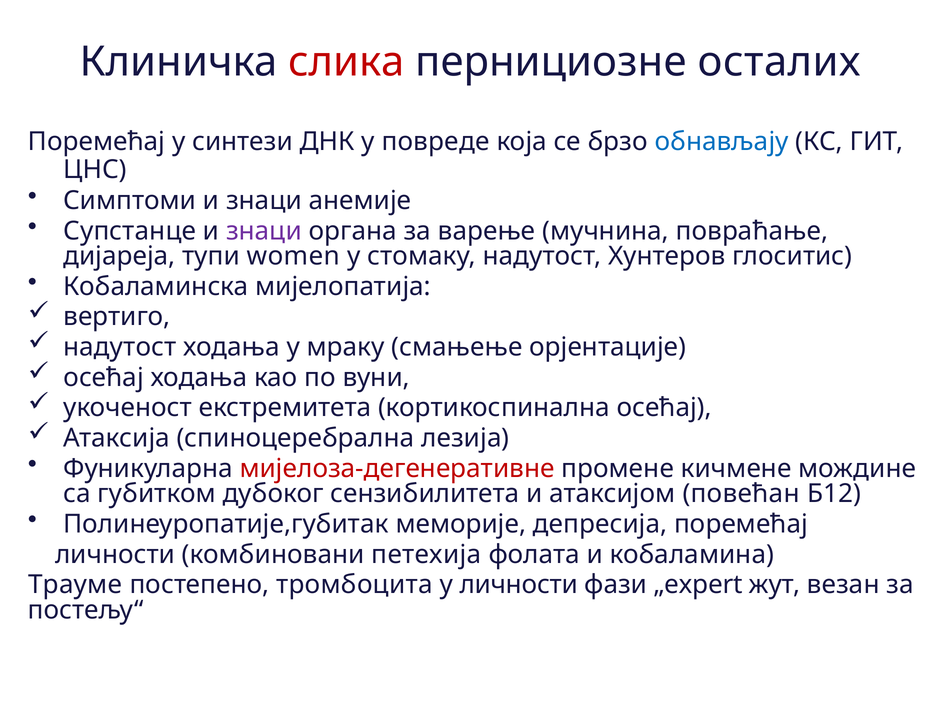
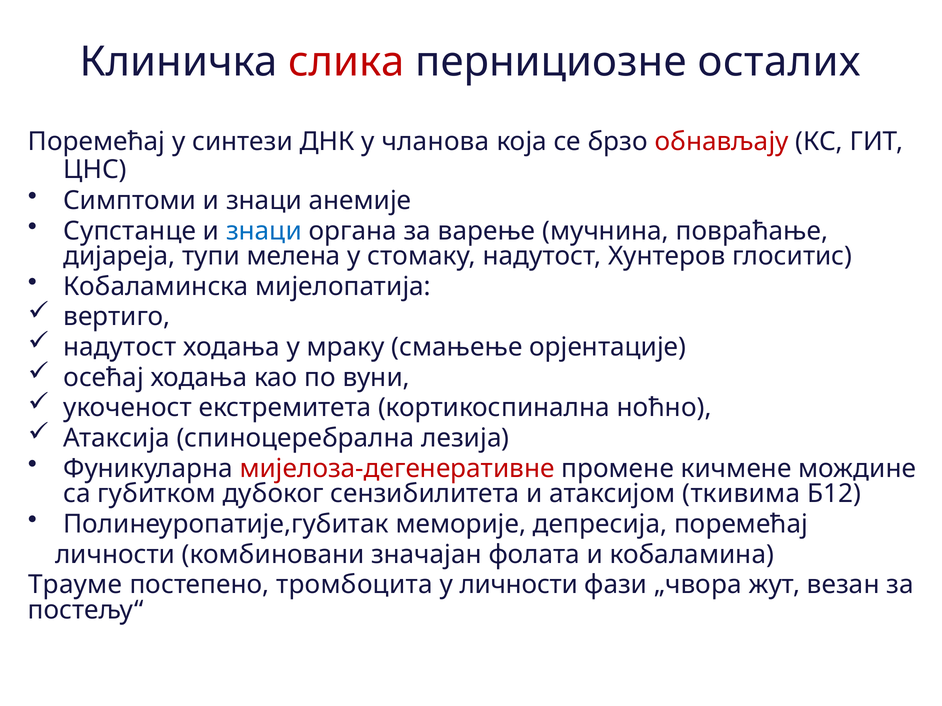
повреде: повреде -> чланова (436, 142)
обнављају colour: blue -> red (722, 142)
знаци colour: purple -> blue (264, 231)
women: women -> мелена (294, 256)
осећај: осећај -> ноћно (664, 408)
повећан: повећан -> ткивима (741, 494)
петехија: петехија -> значајан (426, 555)
„expert: „expert -> „чвора (698, 585)
